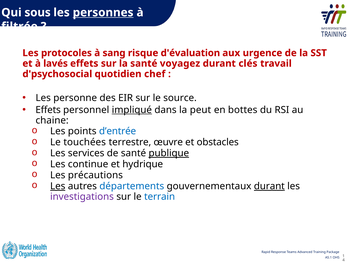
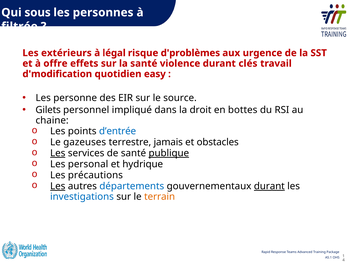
personnes underline: present -> none (103, 13)
protocoles: protocoles -> extérieurs (66, 53)
sang: sang -> légal (114, 53)
d'évaluation: d'évaluation -> d'problèmes (190, 53)
lavés: lavés -> offre (55, 64)
voyagez: voyagez -> violence (180, 64)
d'psychosocial: d'psychosocial -> d'modification (57, 74)
chef: chef -> easy (155, 74)
Effets: Effets -> Gilets (48, 110)
impliqué underline: present -> none (132, 110)
peut: peut -> droit (201, 110)
touchées: touchées -> gazeuses (85, 143)
œuvre: œuvre -> jamais (168, 143)
Les underline: none -> present (58, 154)
continue: continue -> personal (88, 165)
investigations colour: purple -> blue (82, 197)
terrain colour: blue -> orange (160, 197)
